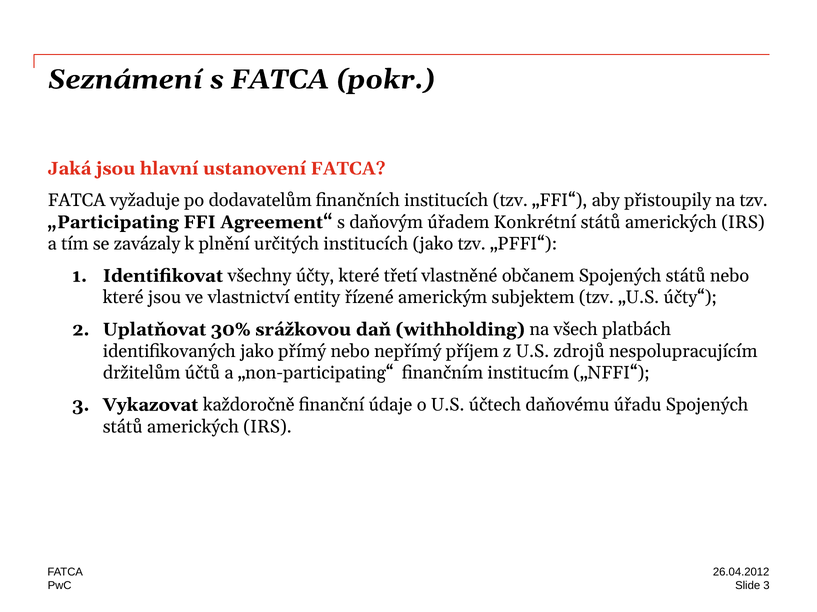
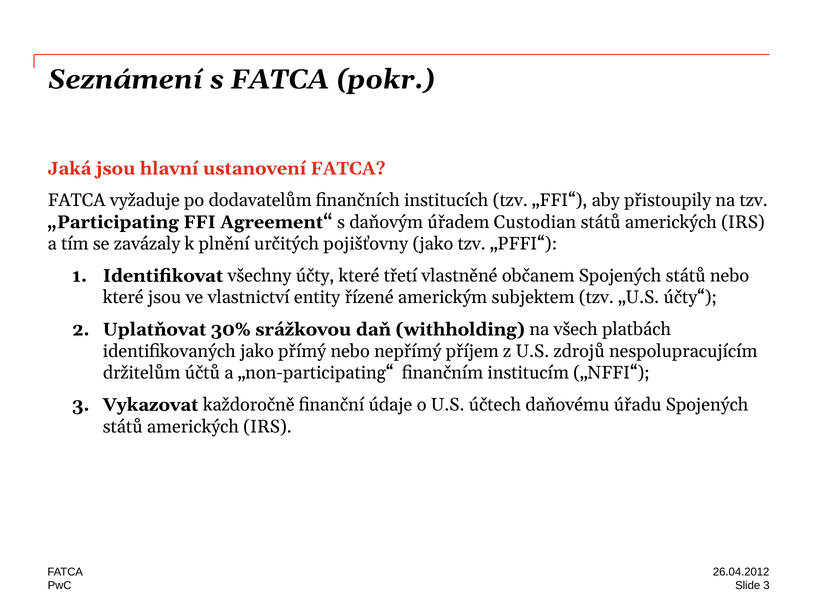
Konkrétní: Konkrétní -> Custodian (535, 222)
určitých institucích: institucích -> pojišťovny (366, 244)
